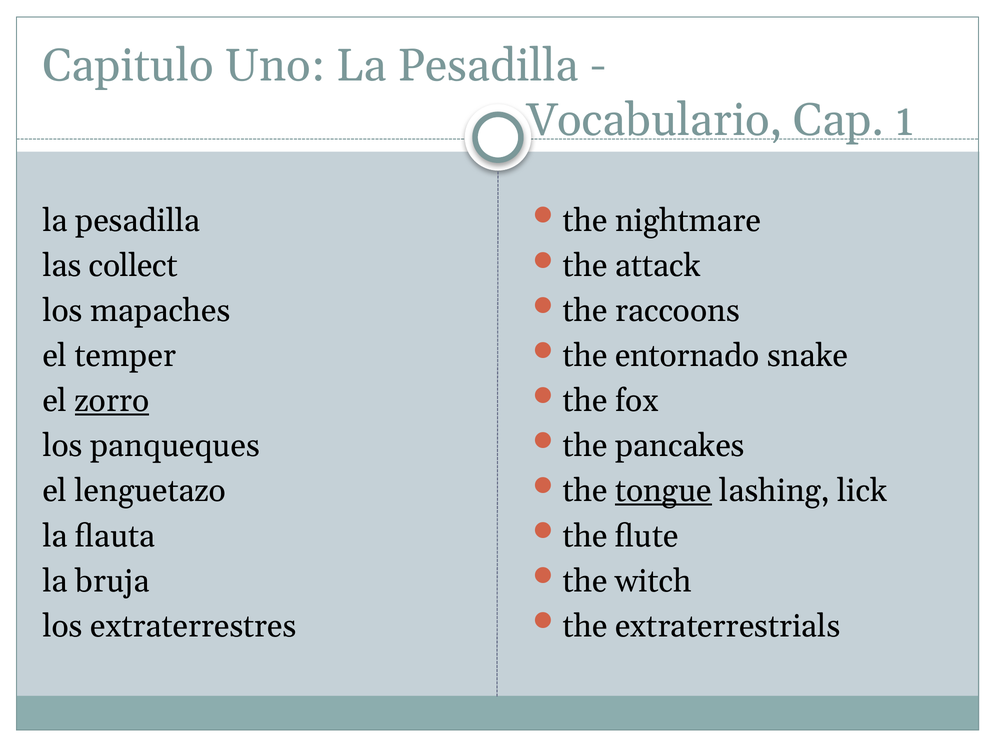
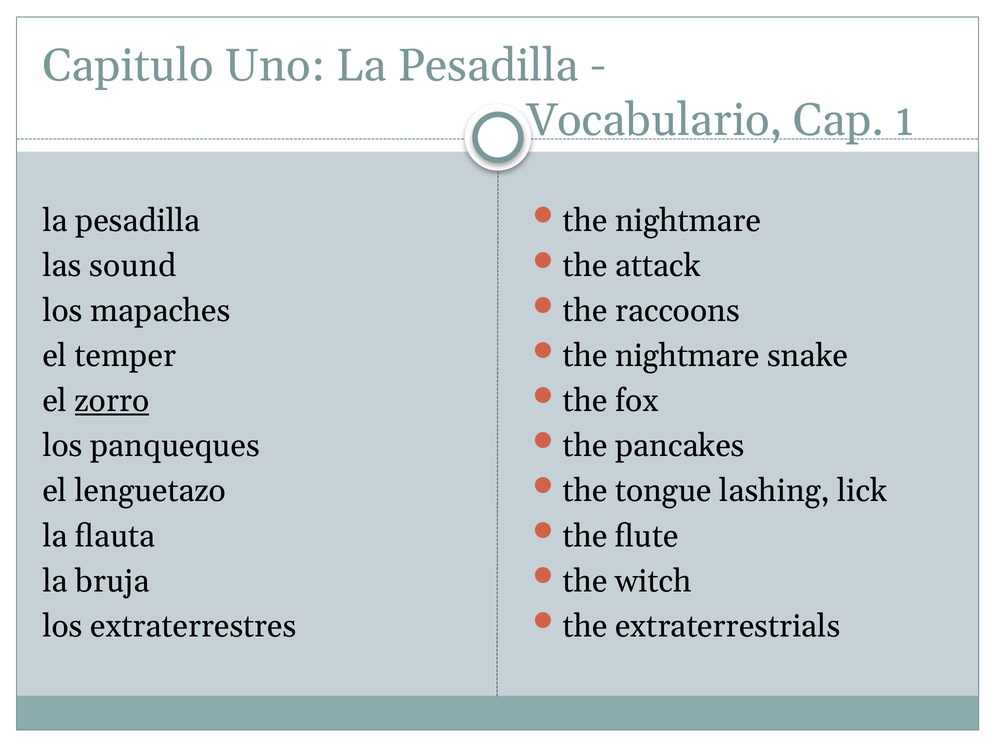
collect: collect -> sound (133, 266)
entornado: entornado -> nightmare (687, 356)
tongue underline: present -> none (663, 491)
